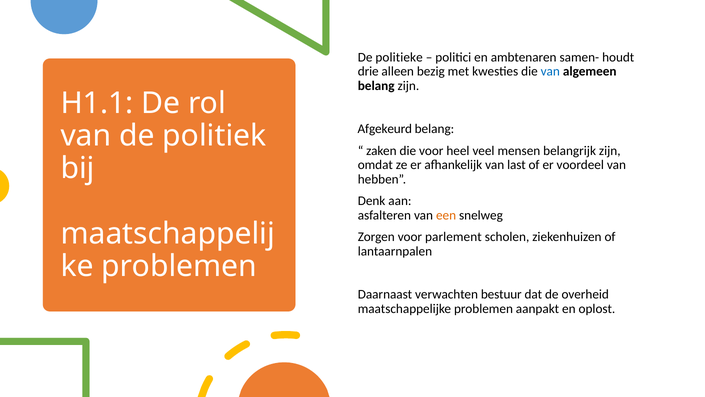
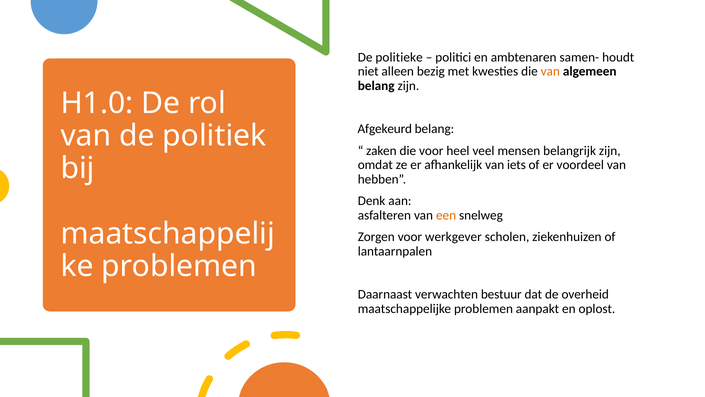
drie: drie -> niet (368, 71)
van colour: blue -> orange (550, 71)
H1.1: H1.1 -> H1.0 (97, 103)
last: last -> iets (516, 165)
parlement: parlement -> werkgever (453, 237)
